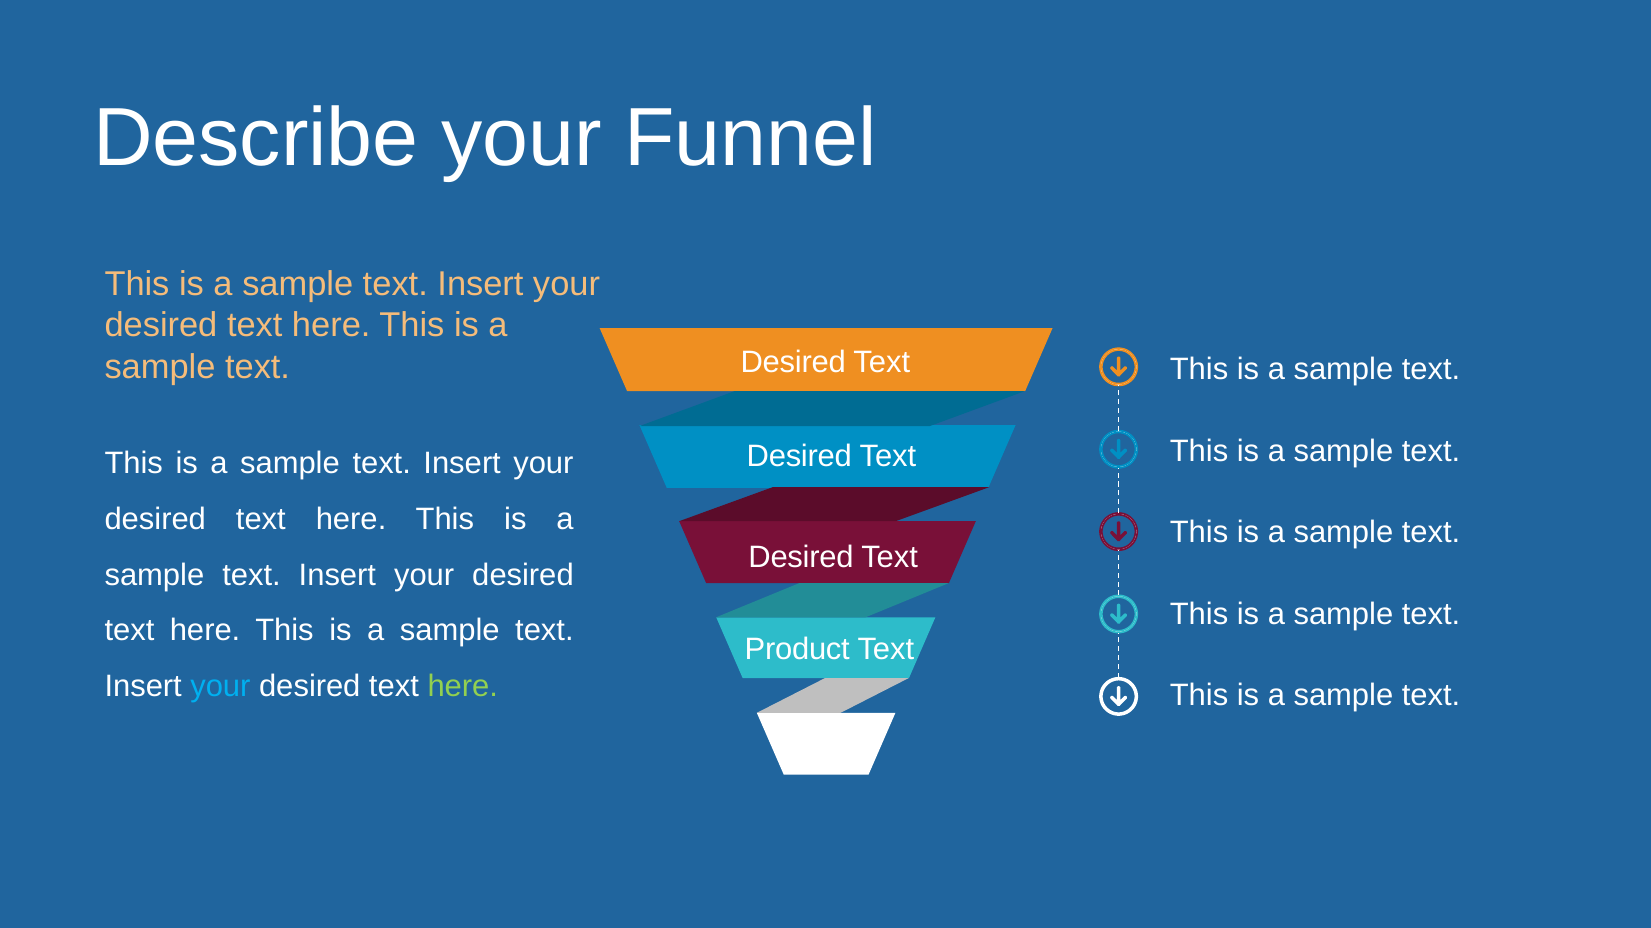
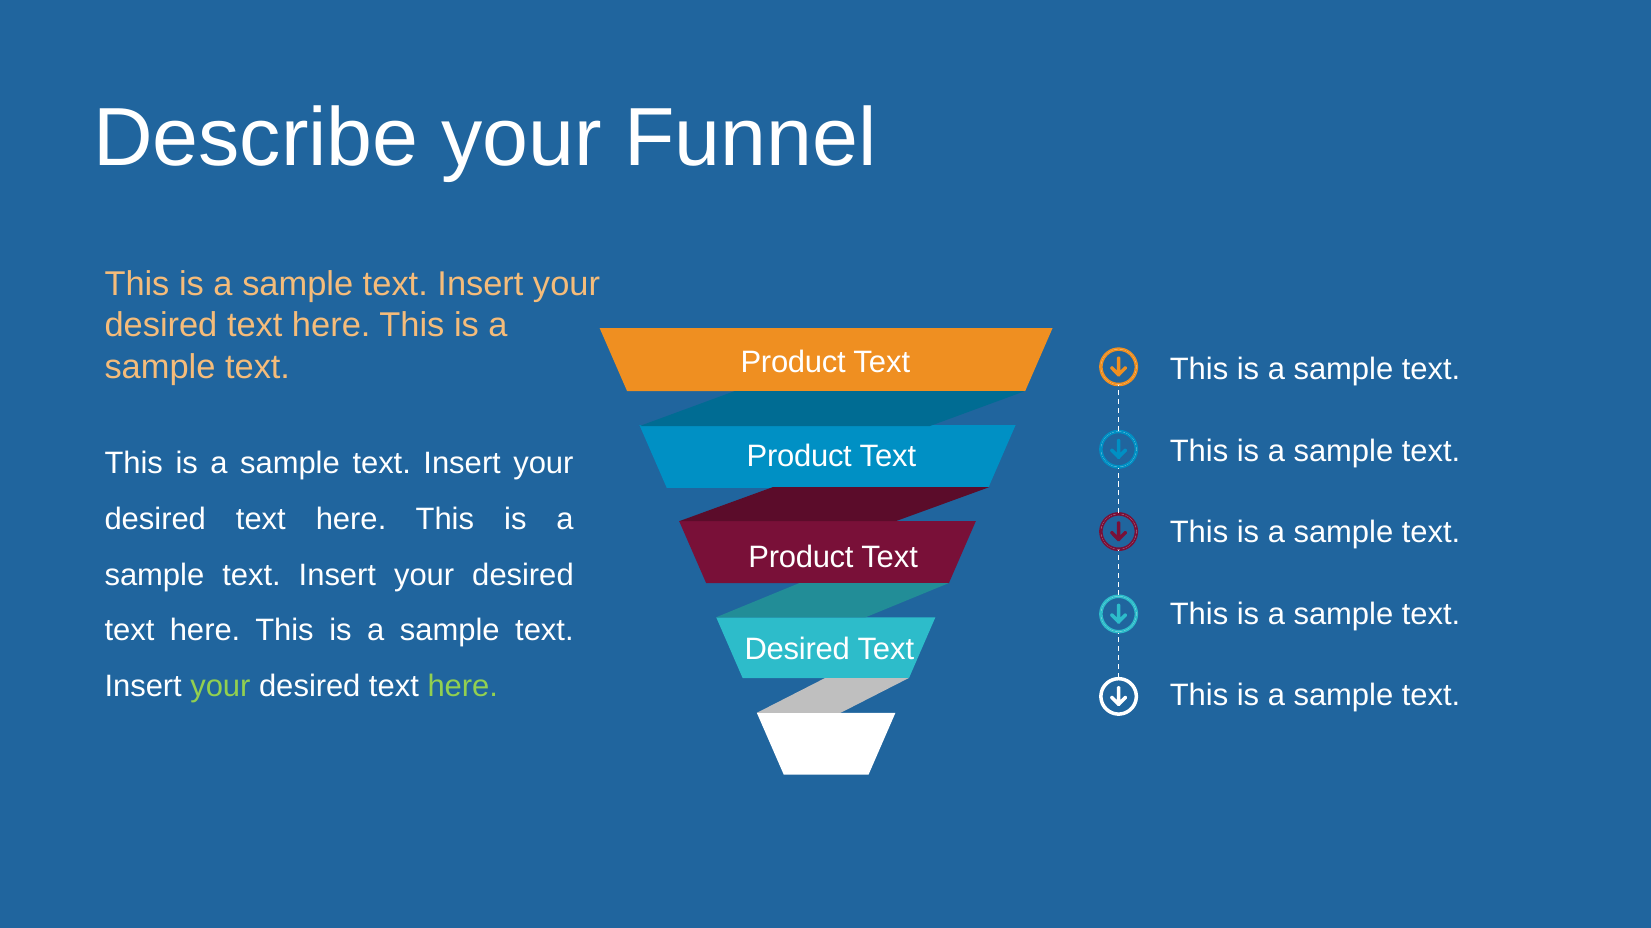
Desired: Desired -> Product (793, 363)
Desired: Desired -> Product (799, 456)
Desired: Desired -> Product (801, 558)
Product: Product -> Desired (797, 650)
your colour: light blue -> light green (220, 687)
